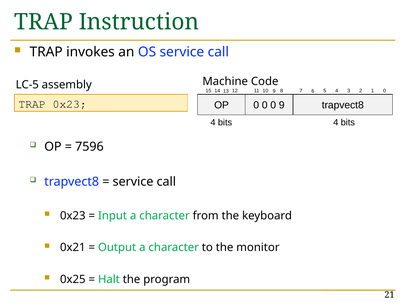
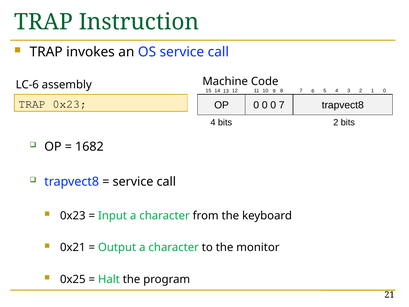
LC-5: LC-5 -> LC-6 (27, 85)
0 9: 9 -> 7 (282, 105)
bits 4: 4 -> 2 (336, 123)
7596: 7596 -> 1682 (89, 146)
